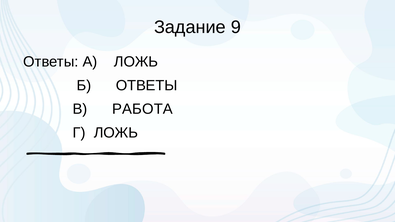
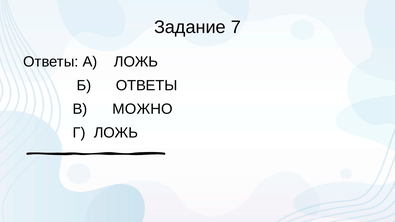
9: 9 -> 7 (236, 27)
РАБОТА: РАБОТА -> МОЖНО (143, 109)
